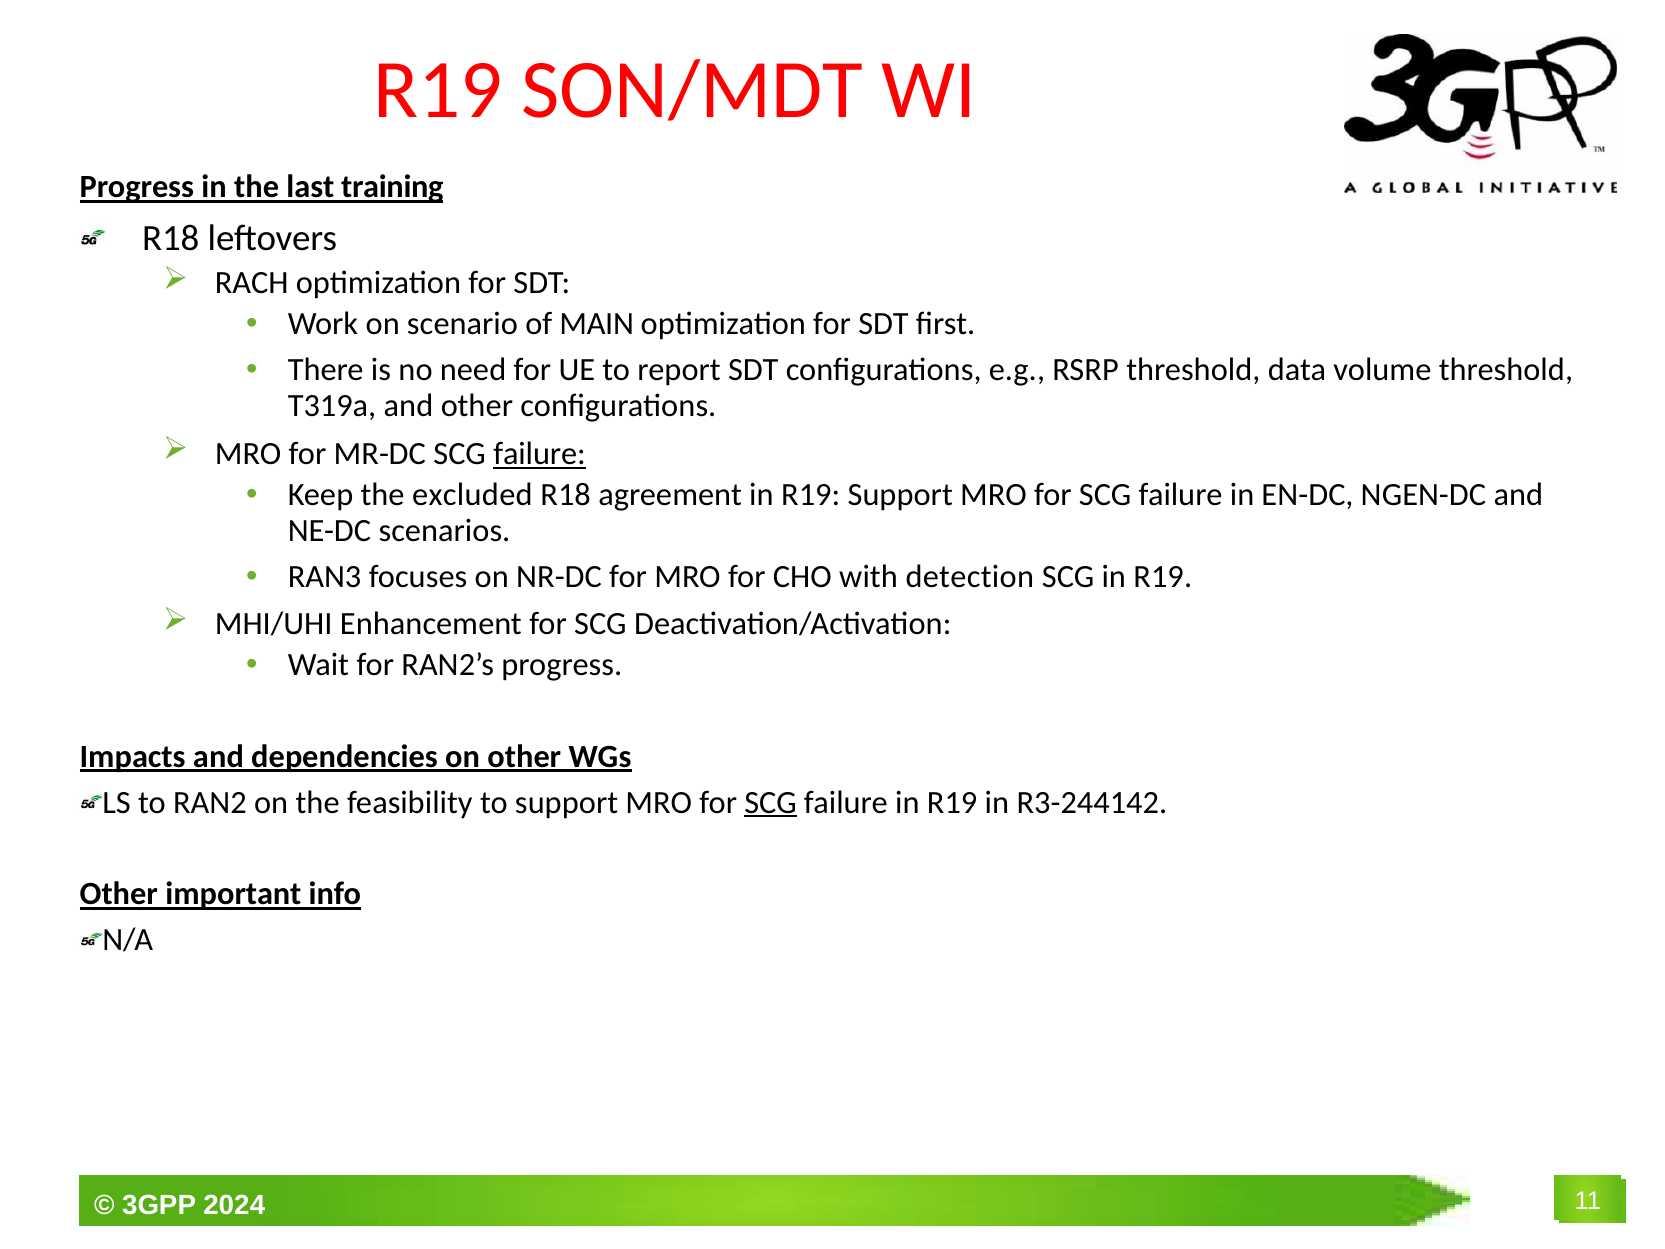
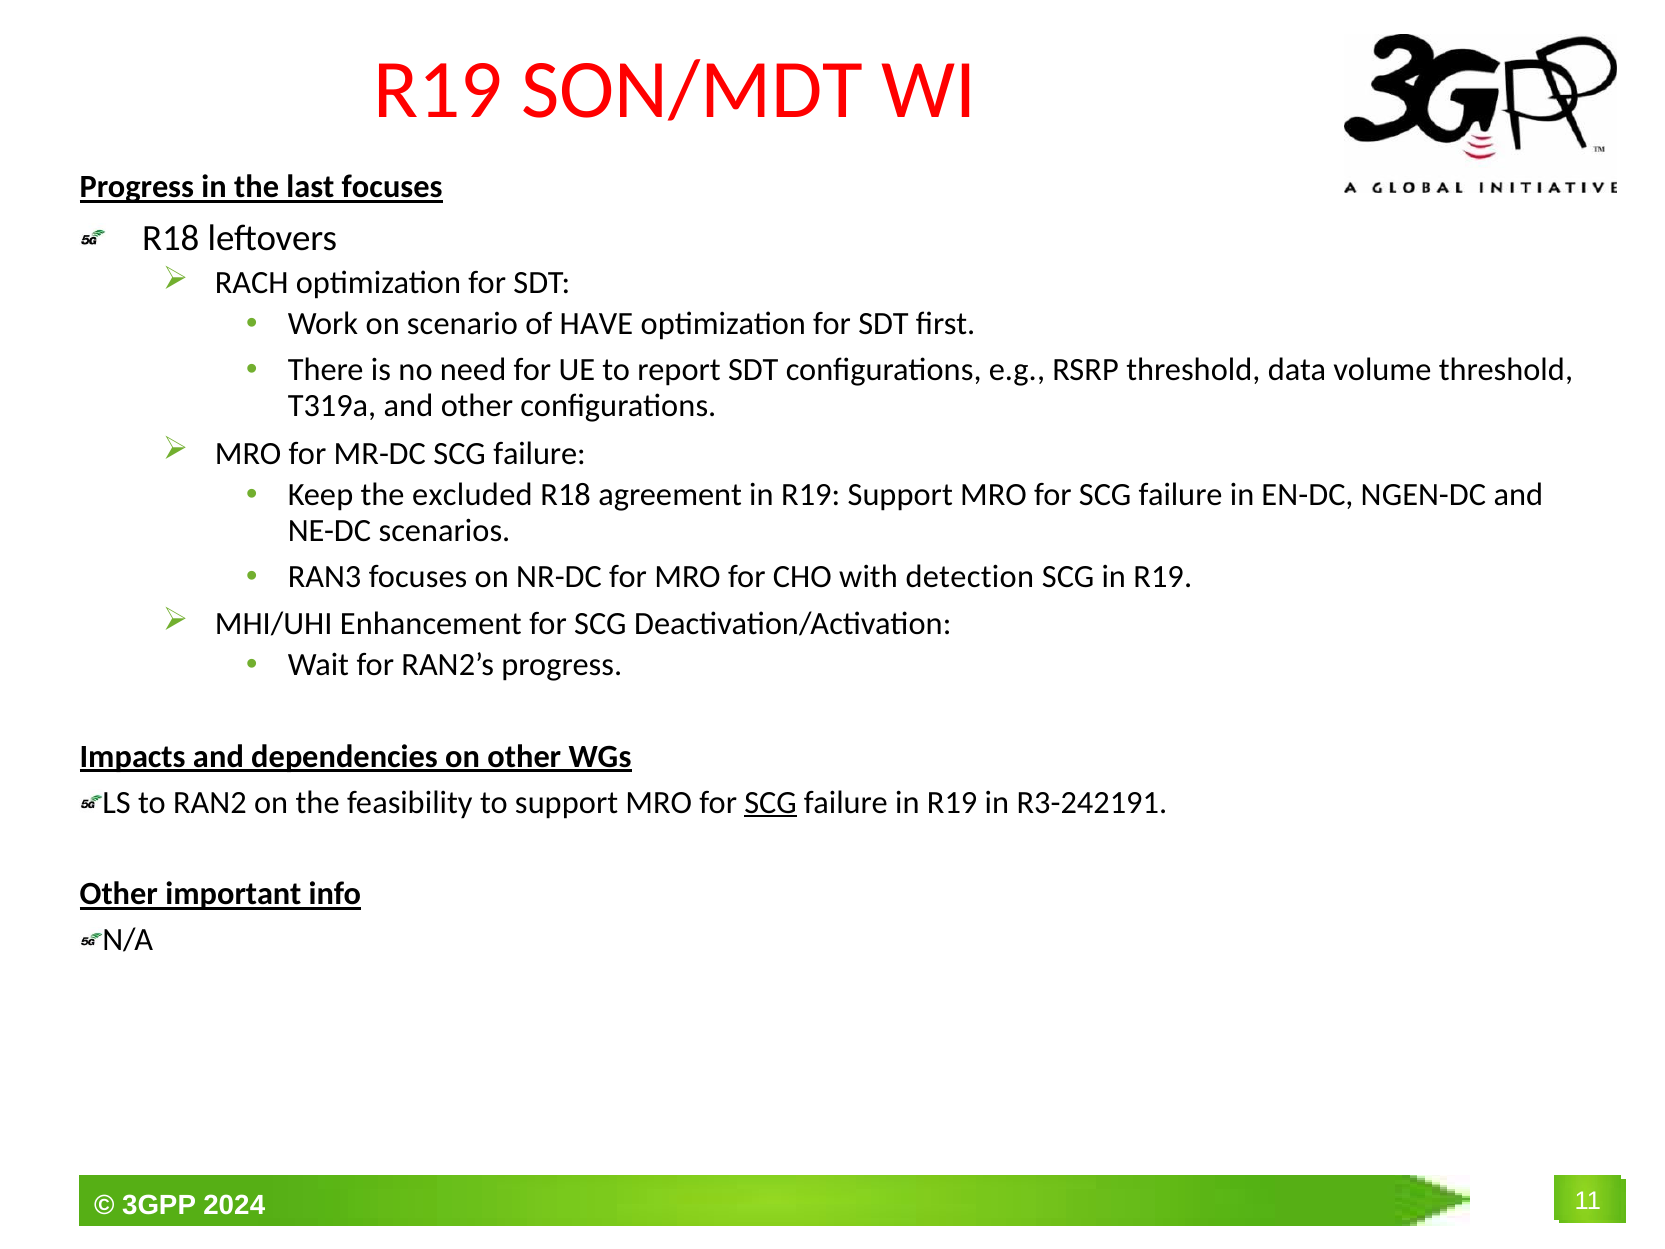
last training: training -> focuses (392, 187)
MAIN: MAIN -> HAVE (596, 324)
failure underline: present -> none (539, 454)
R3-244142: R3-244142 -> R3-242191 (1092, 802)
